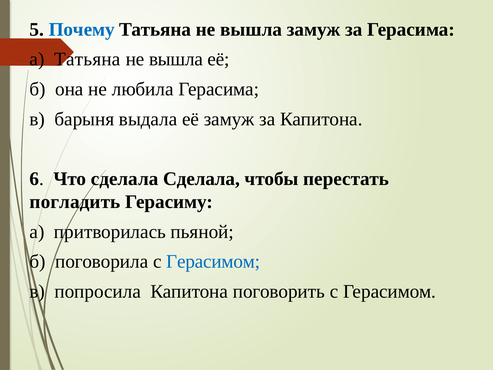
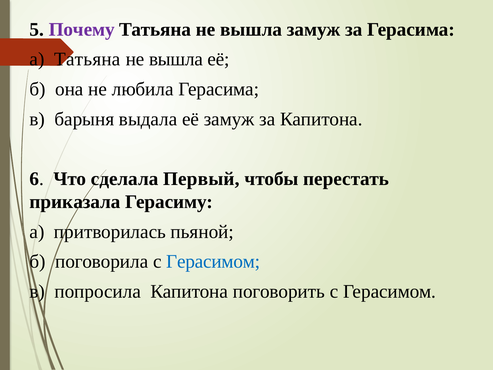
Почему colour: blue -> purple (82, 29)
сделала Сделала: Сделала -> Первый (201, 179)
погладить: погладить -> приказала (75, 202)
